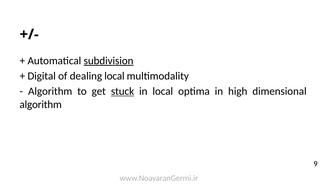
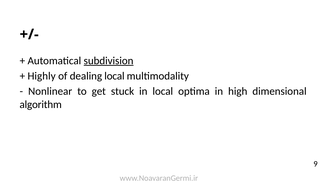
Digital: Digital -> Highly (42, 76)
Algorithm: Algorithm -> Nonlinear (50, 91)
stuck underline: present -> none (123, 91)
